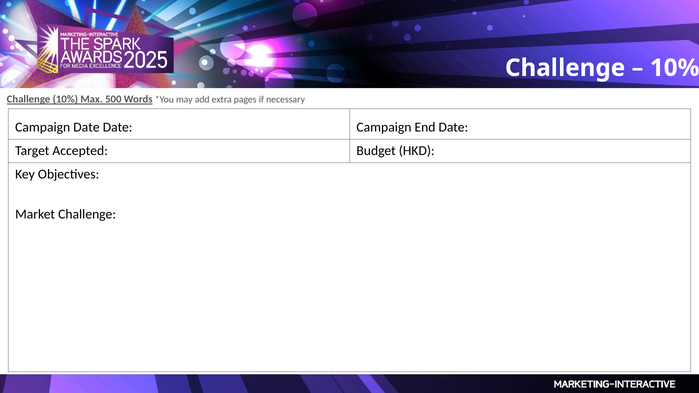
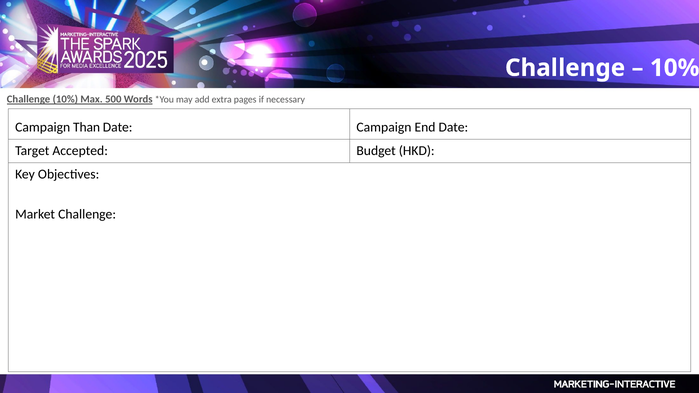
Campaign Date: Date -> Than (87, 127)
